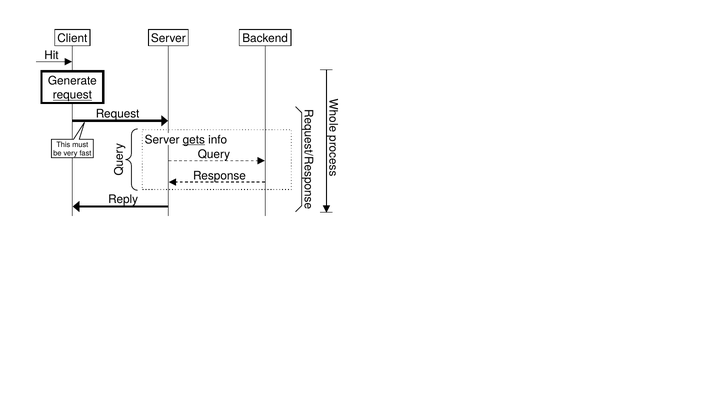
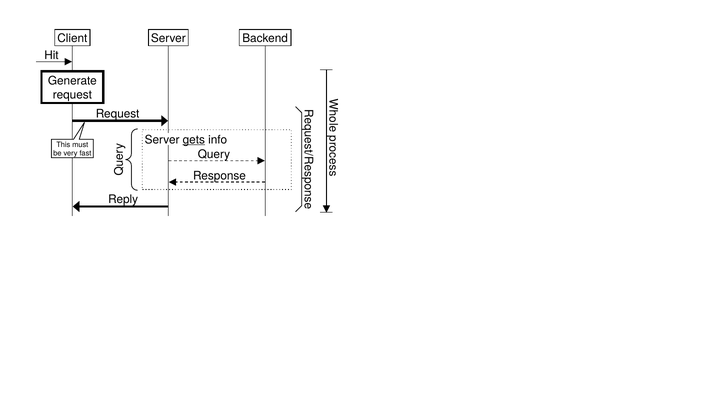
request underline: present -> none (72, 95)
